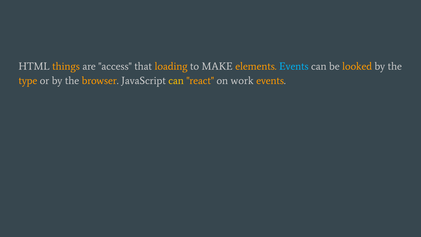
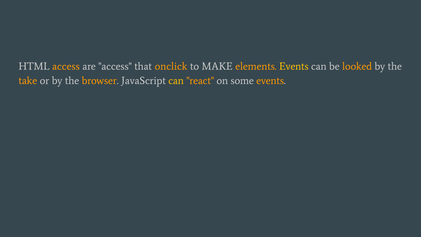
HTML things: things -> access (66, 66)
loading: loading -> onclick (171, 66)
Events colour: light blue -> yellow (294, 66)
type: type -> take (28, 81)
work: work -> some (242, 81)
